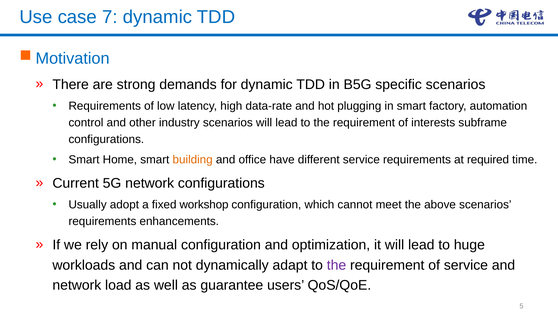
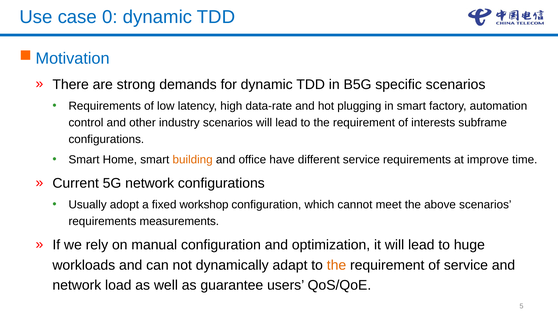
7: 7 -> 0 (110, 17)
required: required -> improve (488, 160)
enhancements: enhancements -> measurements (179, 221)
the colour: purple -> orange (336, 265)
